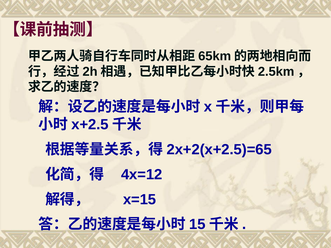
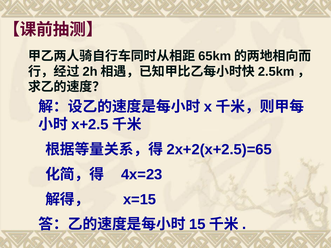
4x=12: 4x=12 -> 4x=23 (142, 175)
